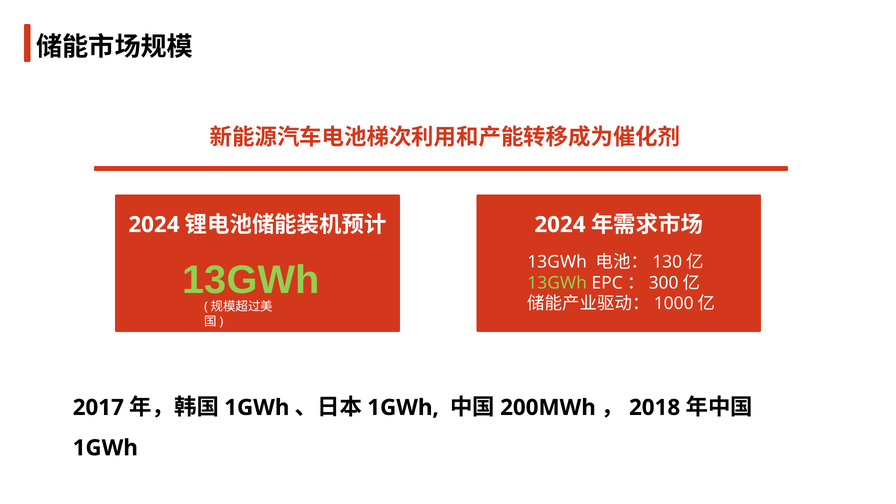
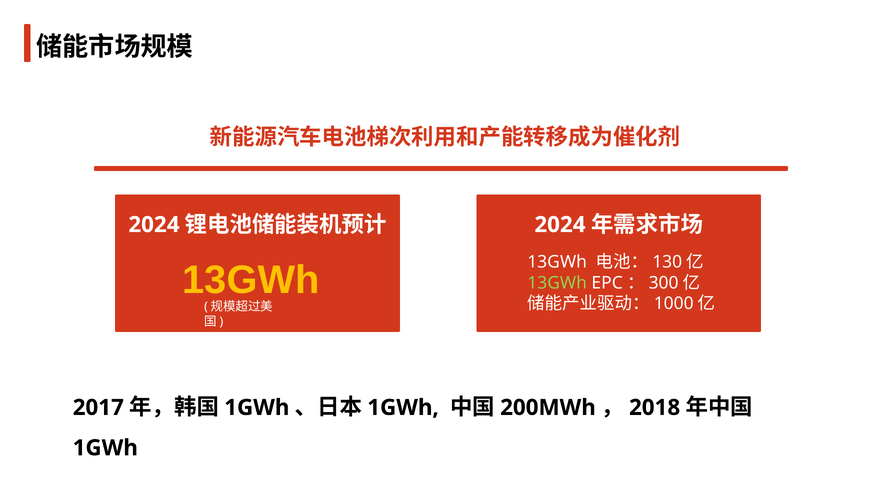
13GWh colour: light green -> yellow (251, 280)
